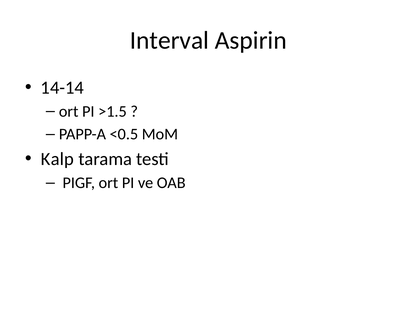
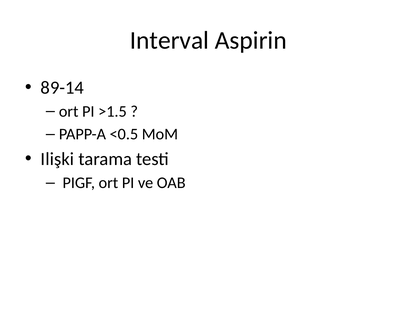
14-14: 14-14 -> 89-14 (62, 87)
Kalp: Kalp -> Ilişki (57, 159)
